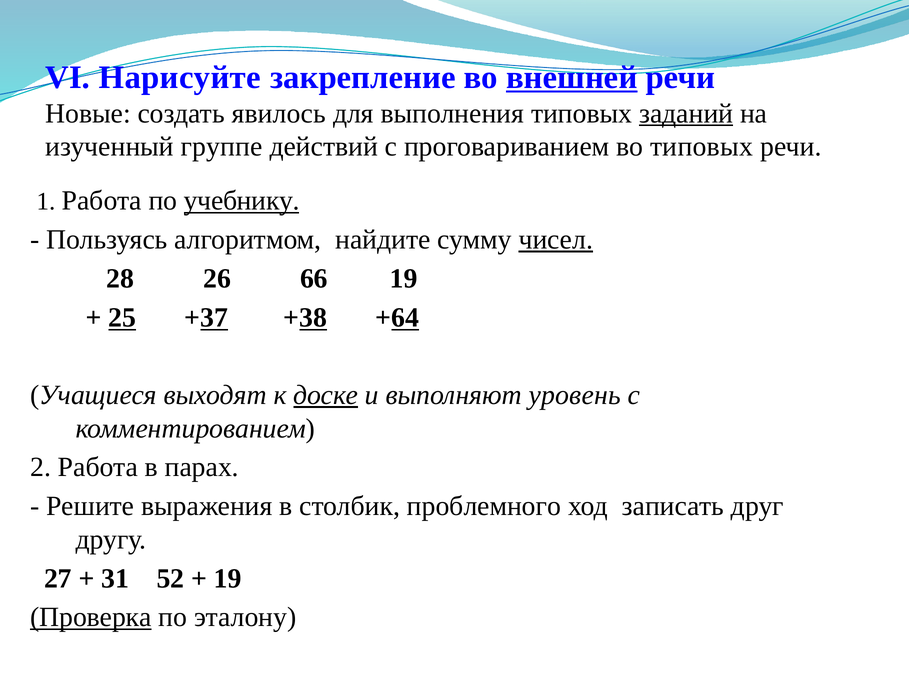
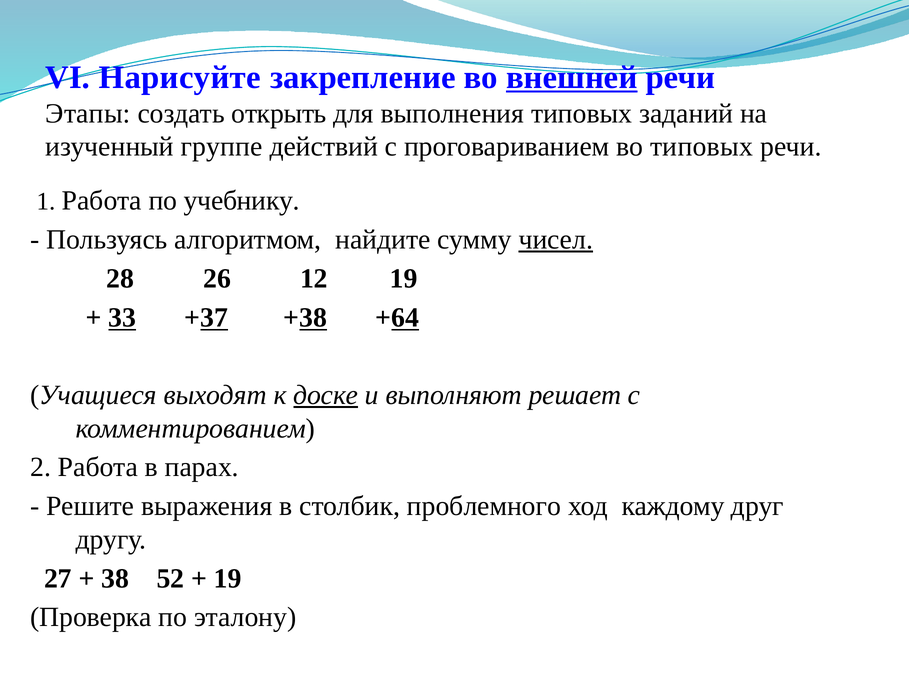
Новые: Новые -> Этапы (88, 113)
явилось: явилось -> открыть (279, 113)
заданий underline: present -> none (686, 113)
учебнику underline: present -> none (242, 201)
66: 66 -> 12 (314, 278)
25: 25 -> 33 (122, 317)
уровень: уровень -> решает (575, 395)
записать: записать -> каждому (673, 506)
31: 31 -> 38 (115, 578)
Проверка underline: present -> none (91, 617)
